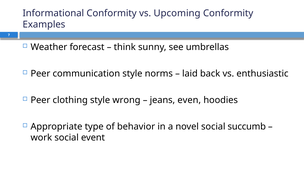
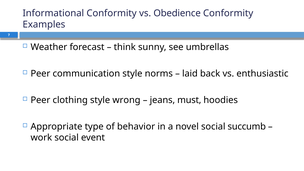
Upcoming: Upcoming -> Obedience (177, 13)
even: even -> must (189, 100)
